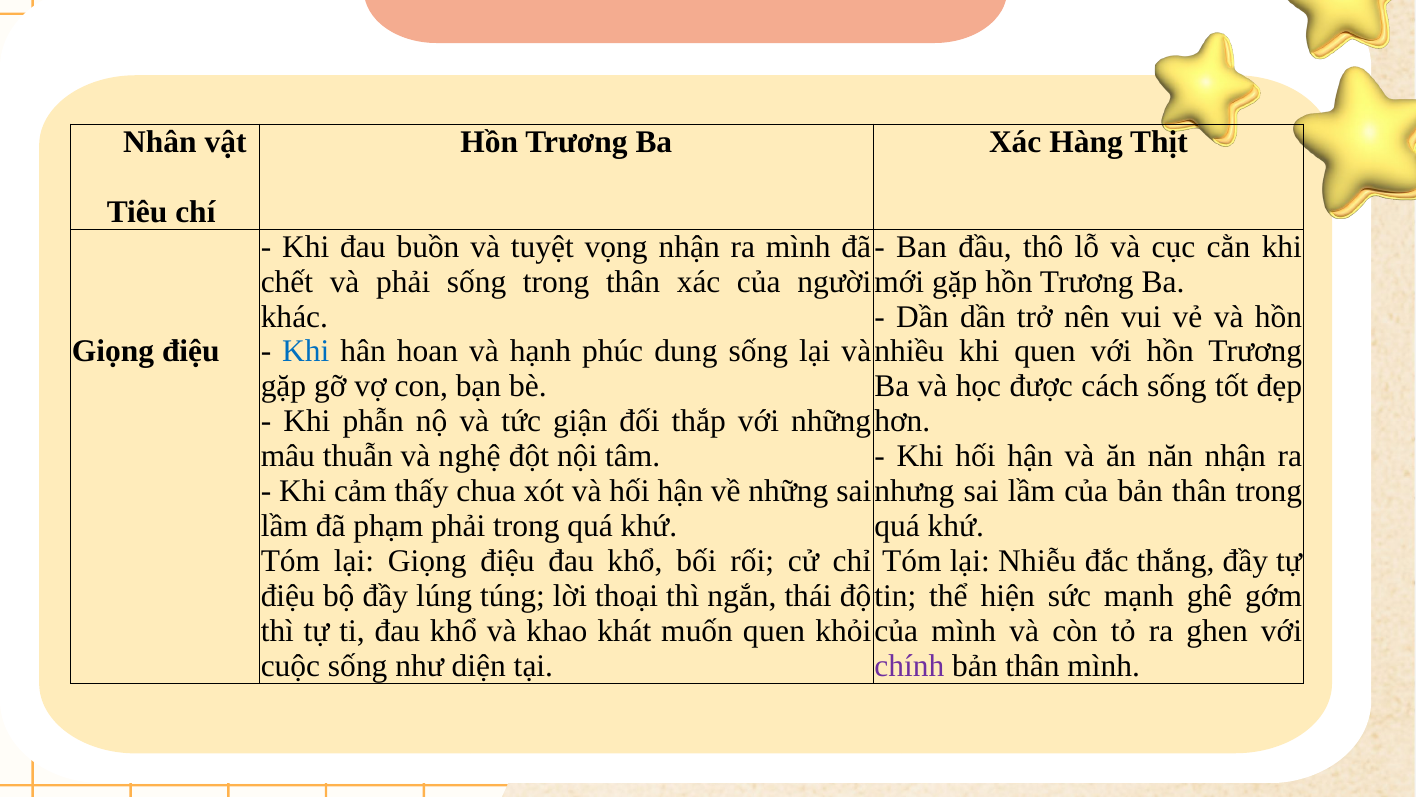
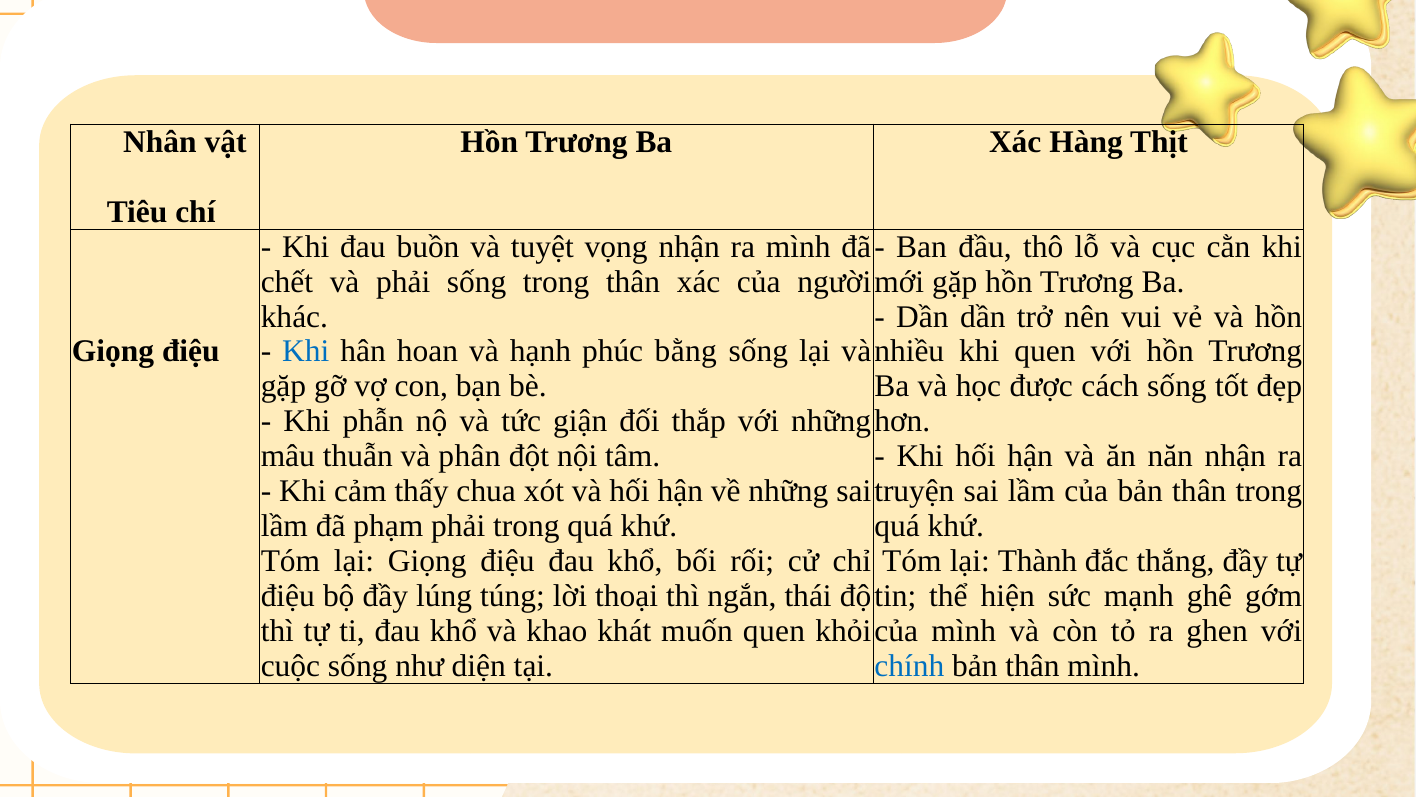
dung: dung -> bằng (686, 351)
nghệ: nghệ -> phân (469, 456)
nhưng: nhưng -> truyện (914, 491)
Nhiễu: Nhiễu -> Thành (1037, 561)
chính colour: purple -> blue (909, 666)
